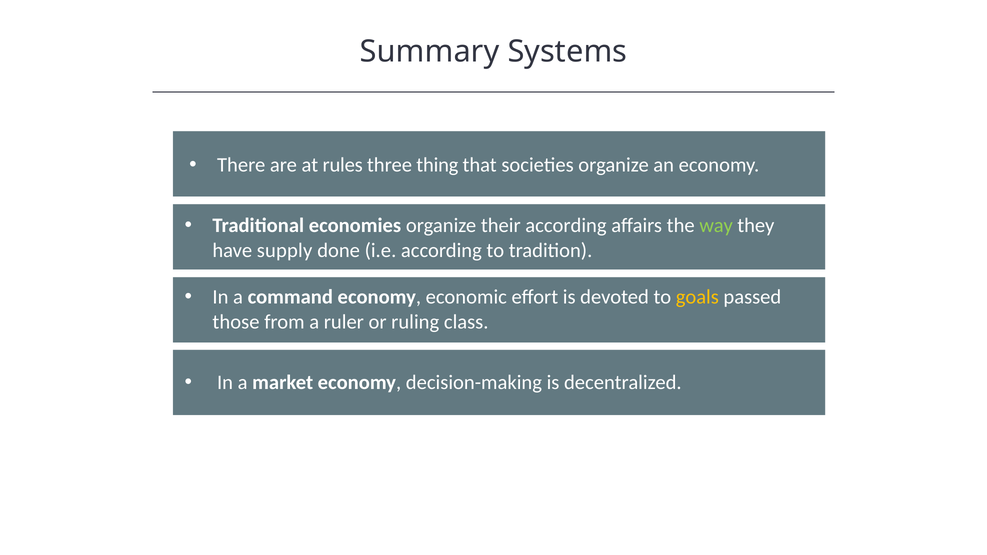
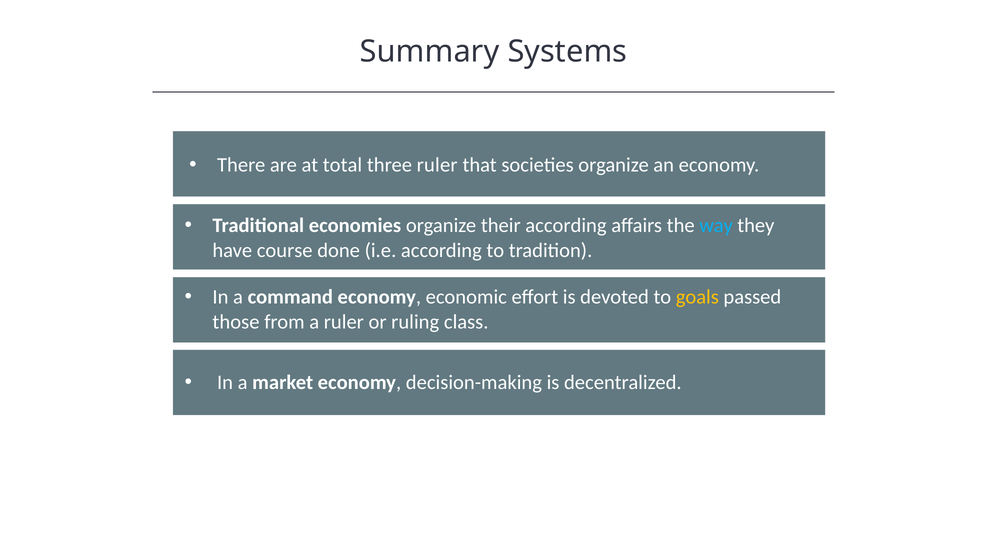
rules: rules -> total (343, 165)
three thing: thing -> ruler (437, 165)
way colour: light green -> light blue (716, 226)
supply: supply -> course (285, 250)
